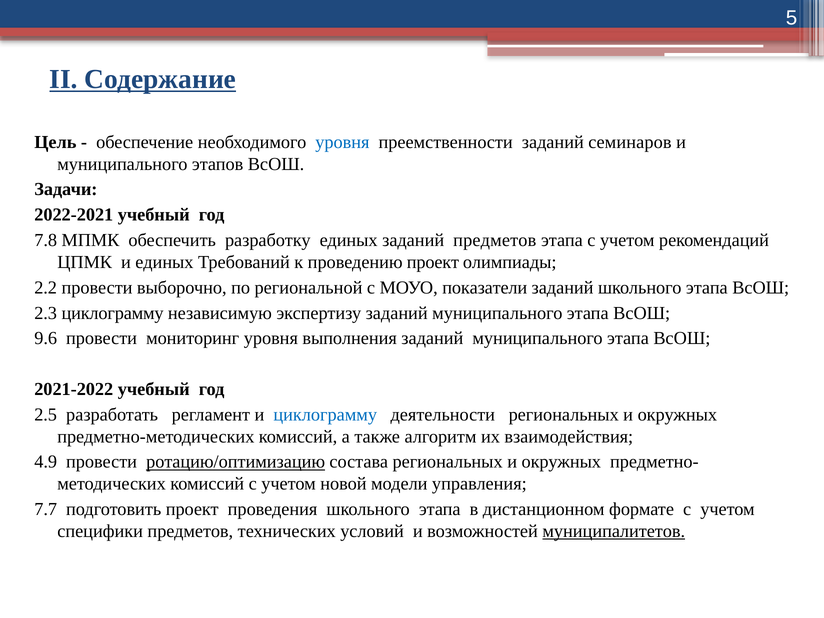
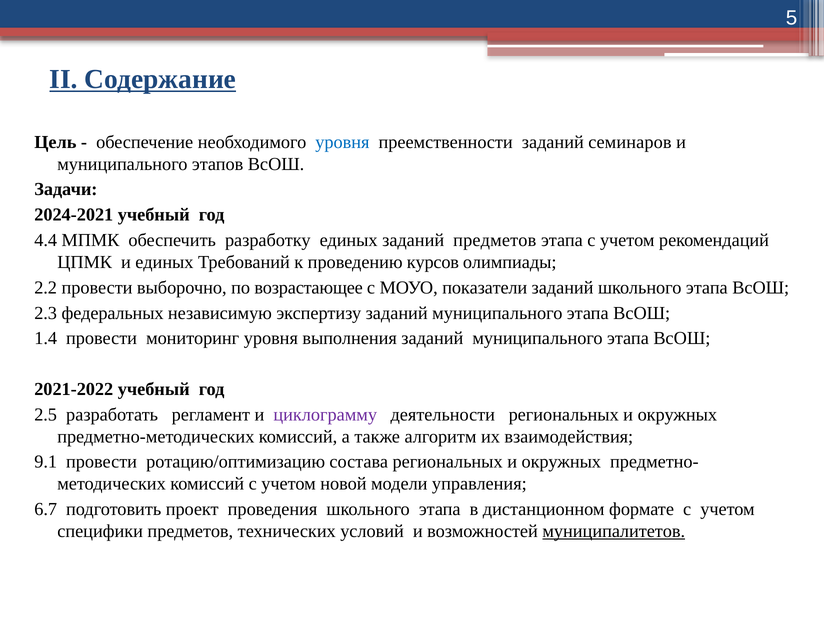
2022-2021: 2022-2021 -> 2024-2021 (74, 215)
7.8: 7.8 -> 4.4 (46, 240)
проведению проект: проект -> курсов (433, 262)
региональной: региональной -> возрастающее (309, 288)
2.3 циклограмму: циклограмму -> федеральных (113, 313)
9.6: 9.6 -> 1.4 (46, 338)
циклограмму colour: blue -> purple (325, 415)
4.9: 4.9 -> 9.1 (46, 462)
ротацию/оптимизацию underline: present -> none (236, 462)
7.7: 7.7 -> 6.7 (46, 509)
